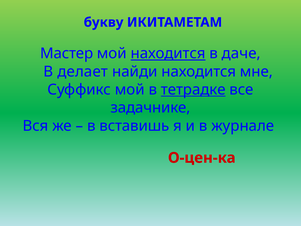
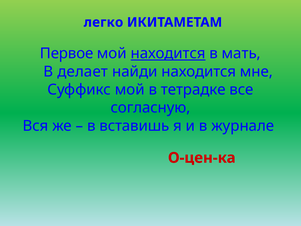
букву: букву -> легко (103, 22)
Мастер: Мастер -> Первое (67, 53)
даче: даче -> мать (241, 53)
тетрадке underline: present -> none (193, 90)
задачнике: задачнике -> согласную (151, 108)
